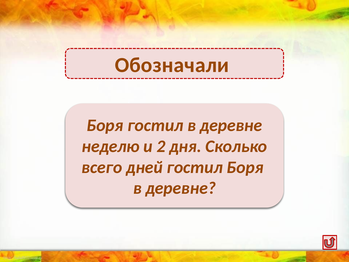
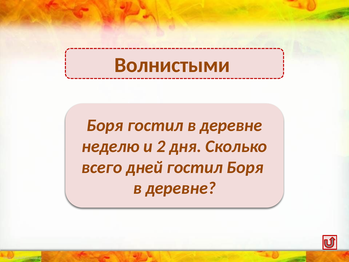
Обозначали: Обозначали -> Волнистыми (172, 65)
